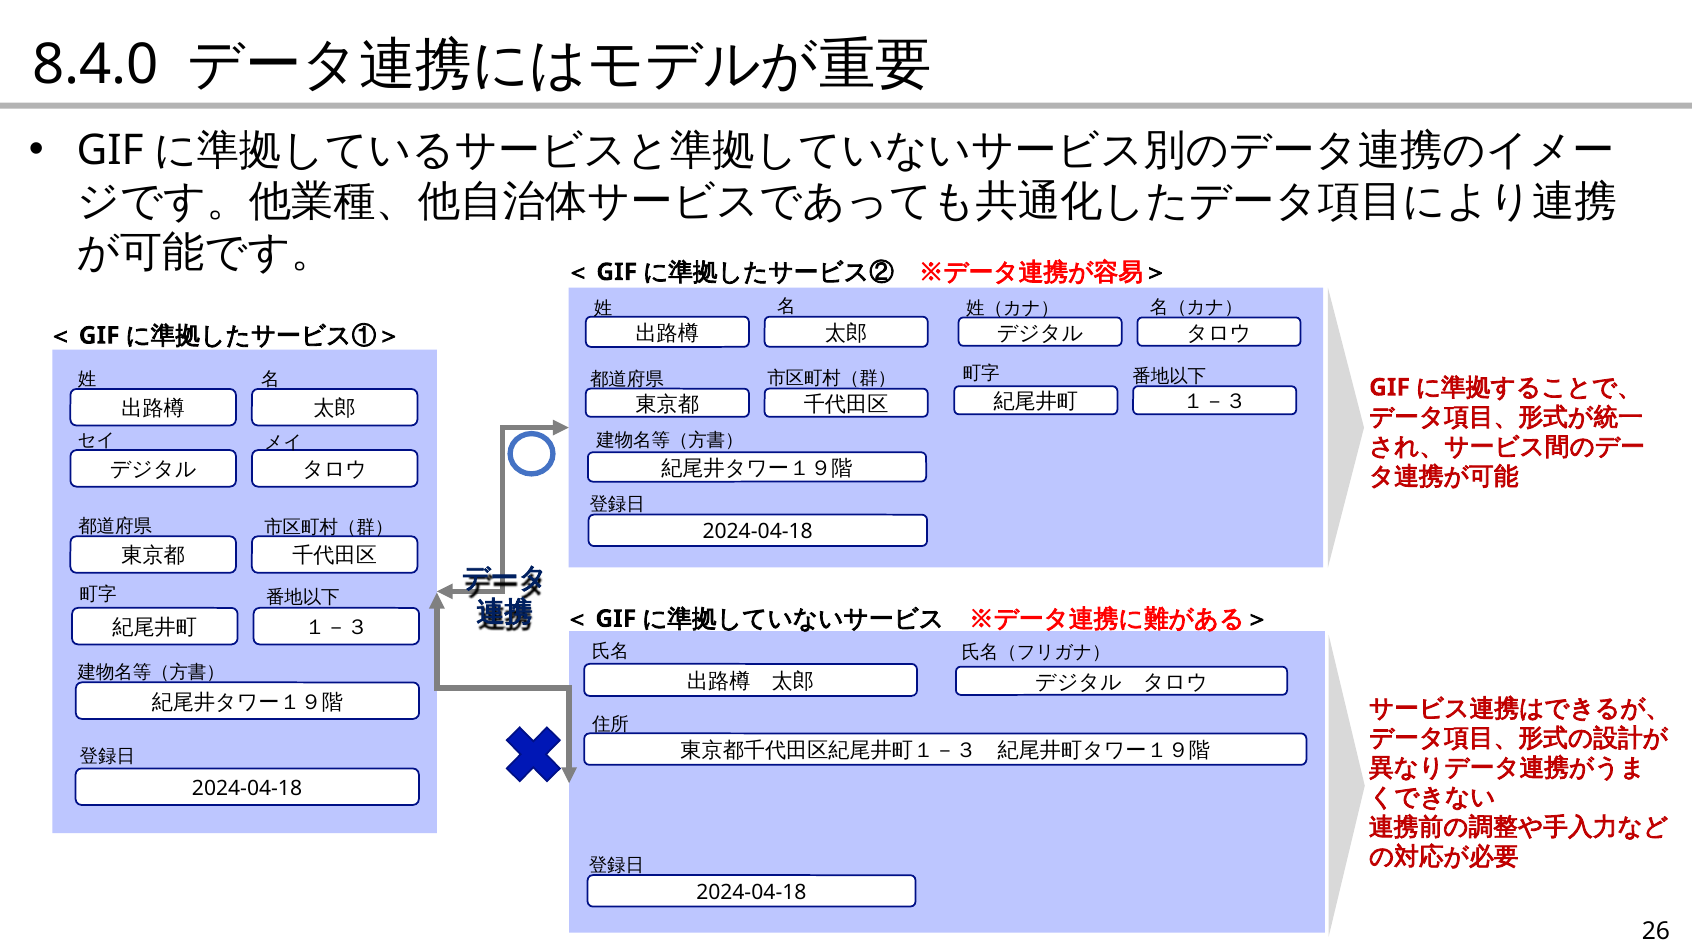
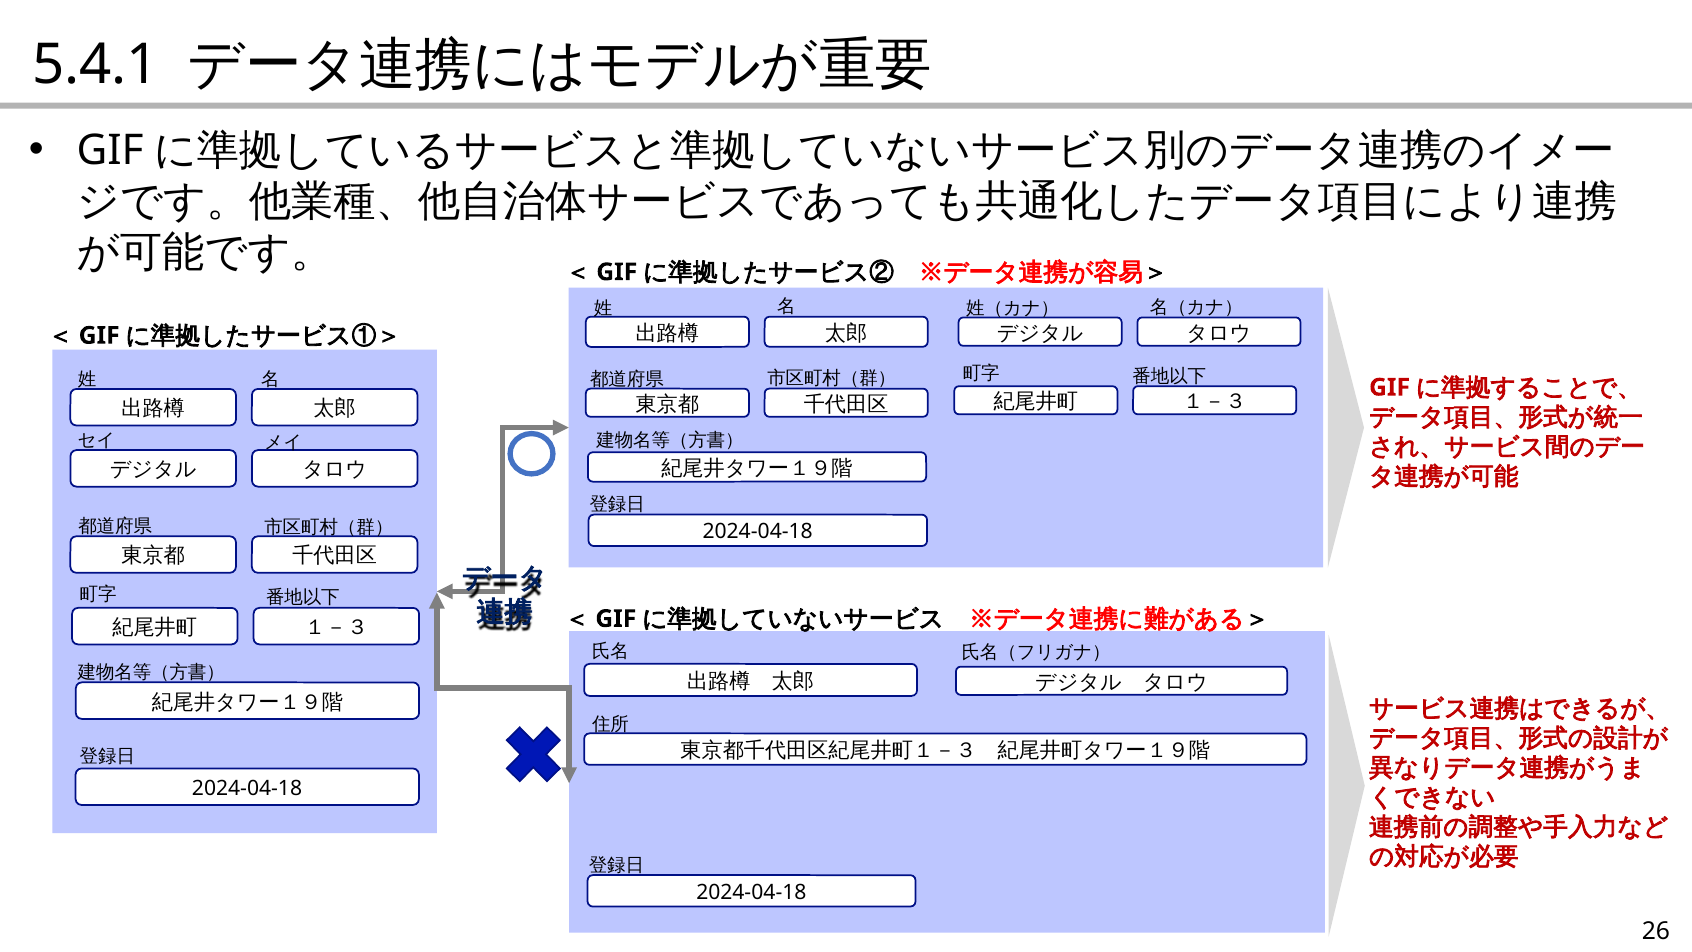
8.4.0: 8.4.0 -> 5.4.1 (96, 65)
